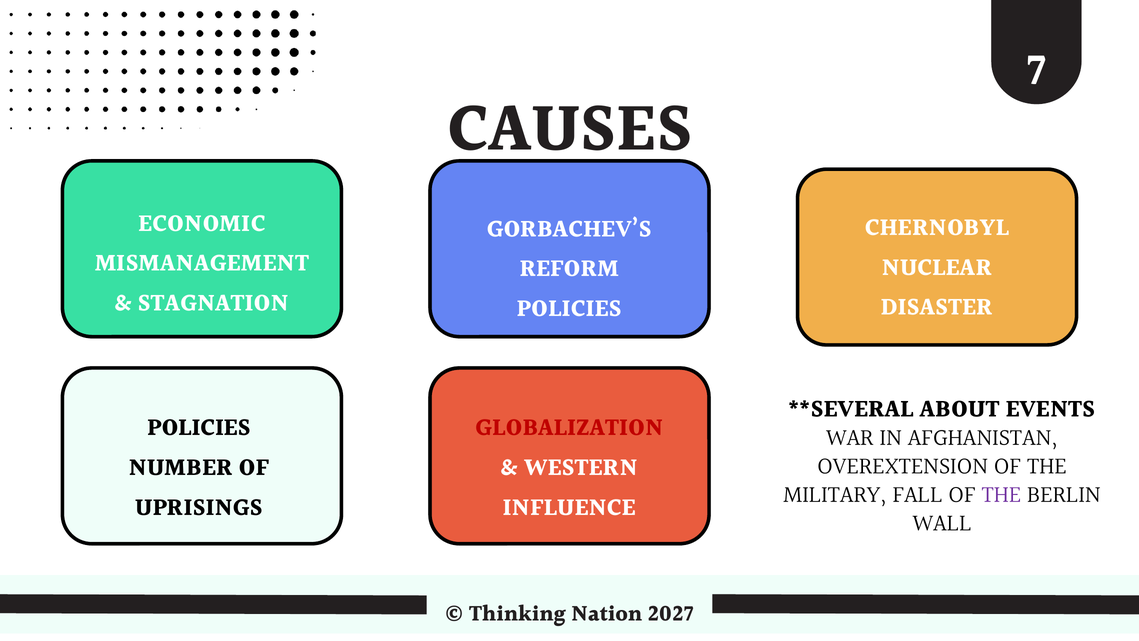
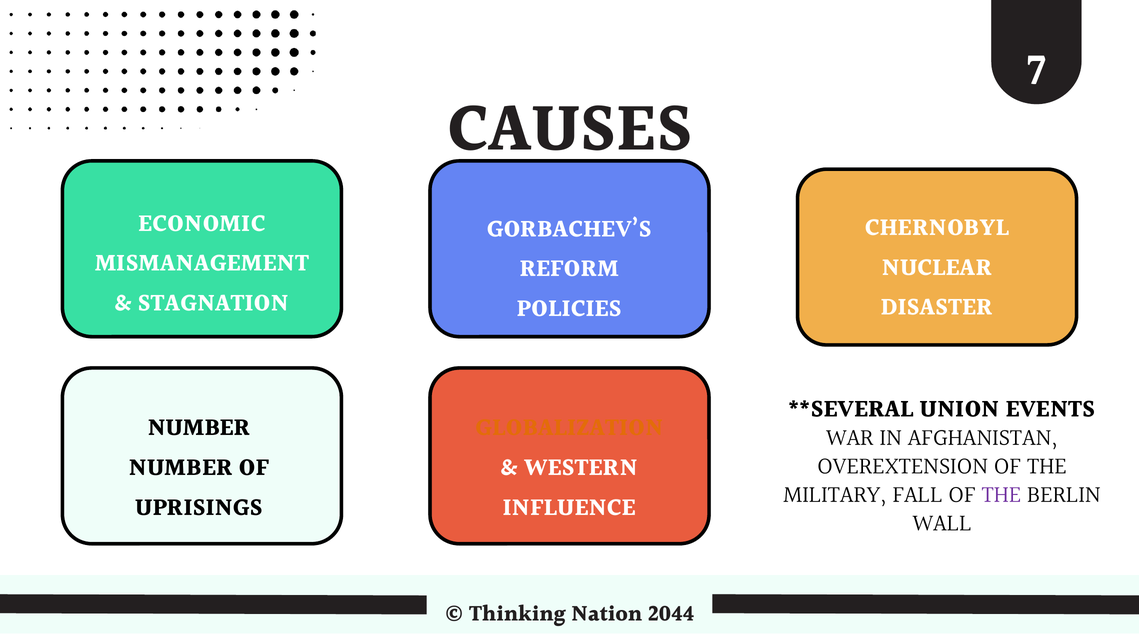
ABOUT: ABOUT -> UNION (960, 410)
POLICIES: POLICIES -> NUMBER (199, 428)
GLOBALIZATION colour: red -> orange (569, 428)
2027: 2027 -> 2044 (671, 614)
